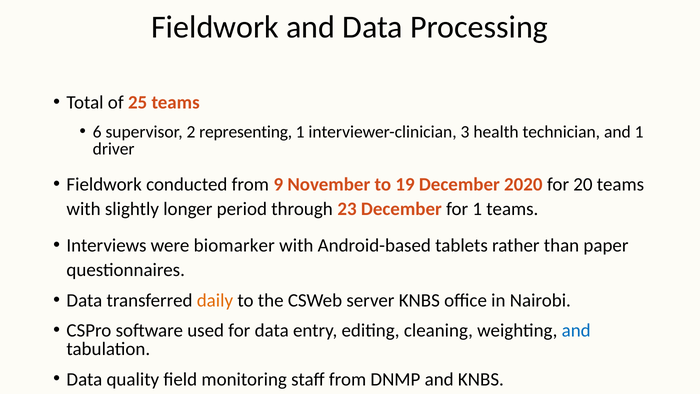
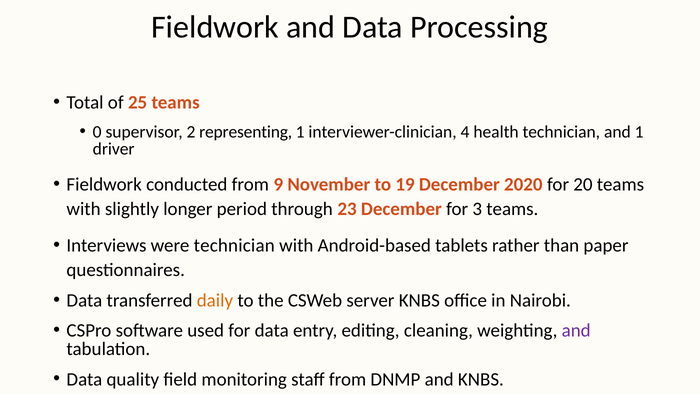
6: 6 -> 0 (97, 132)
3: 3 -> 4 (465, 132)
for 1: 1 -> 3 (477, 209)
were biomarker: biomarker -> technician (234, 245)
and colour: blue -> purple (576, 330)
